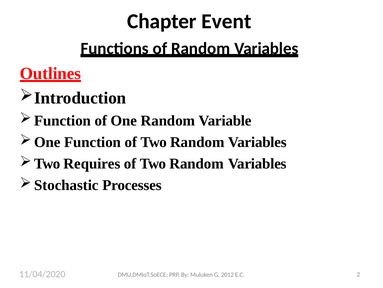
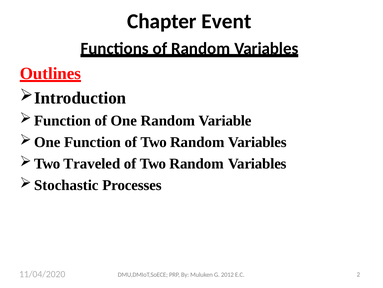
Requires: Requires -> Traveled (92, 163)
